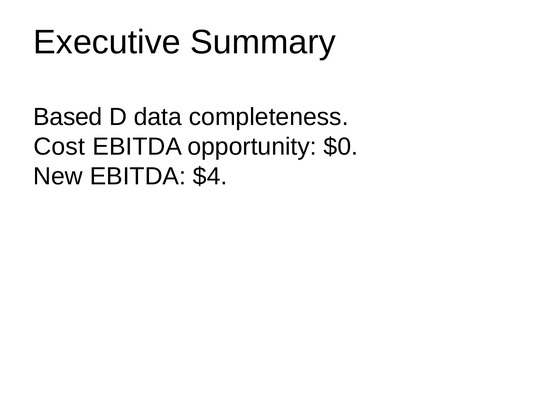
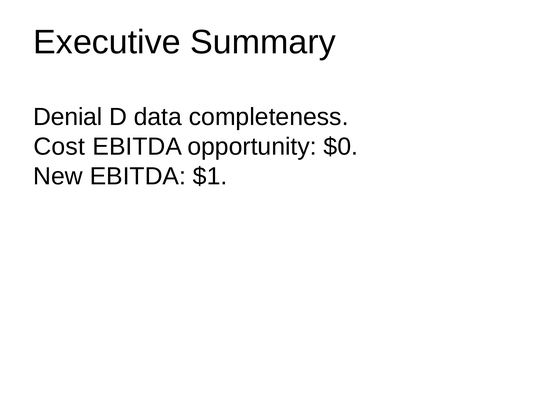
Based: Based -> Denial (68, 117)
$4: $4 -> $1 (210, 176)
